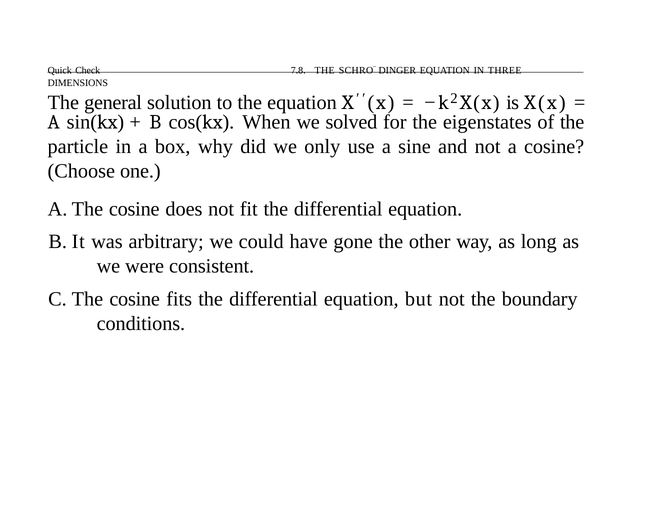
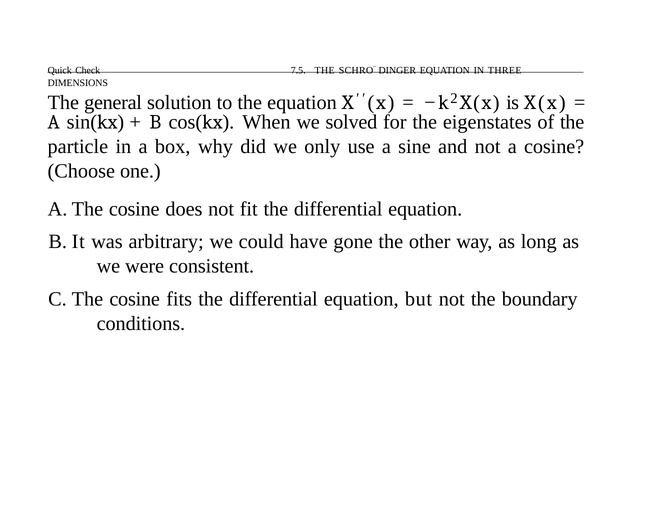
7.8: 7.8 -> 7.5 (298, 70)
